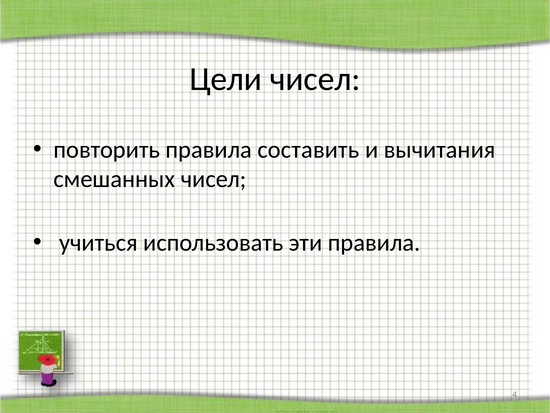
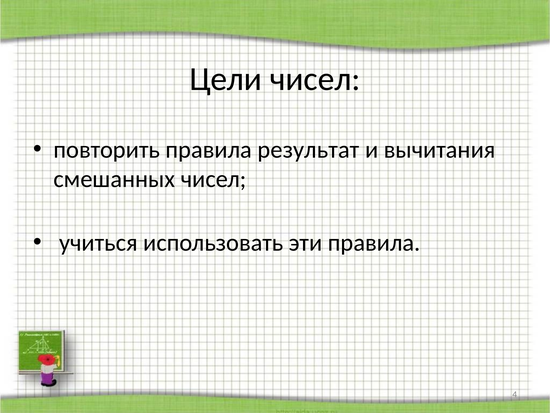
составить: составить -> результат (308, 150)
